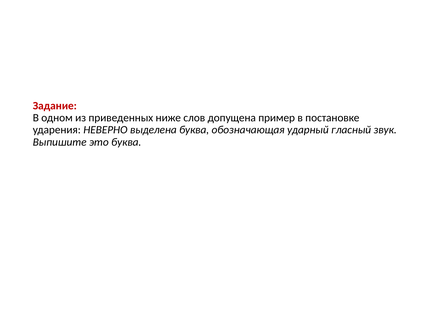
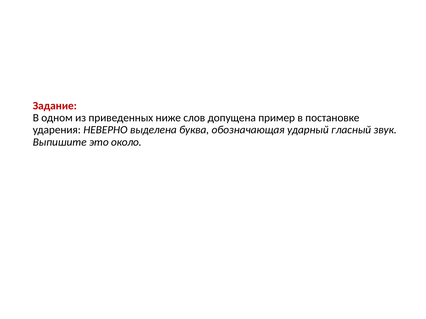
это буква: буква -> около (126, 142)
